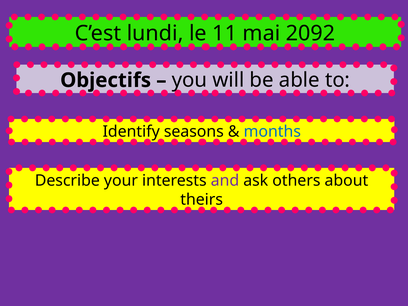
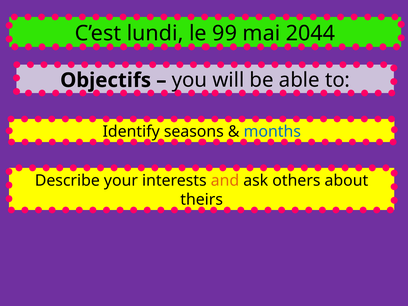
11: 11 -> 99 (225, 33)
2092: 2092 -> 2044 (311, 33)
and colour: purple -> orange (225, 181)
